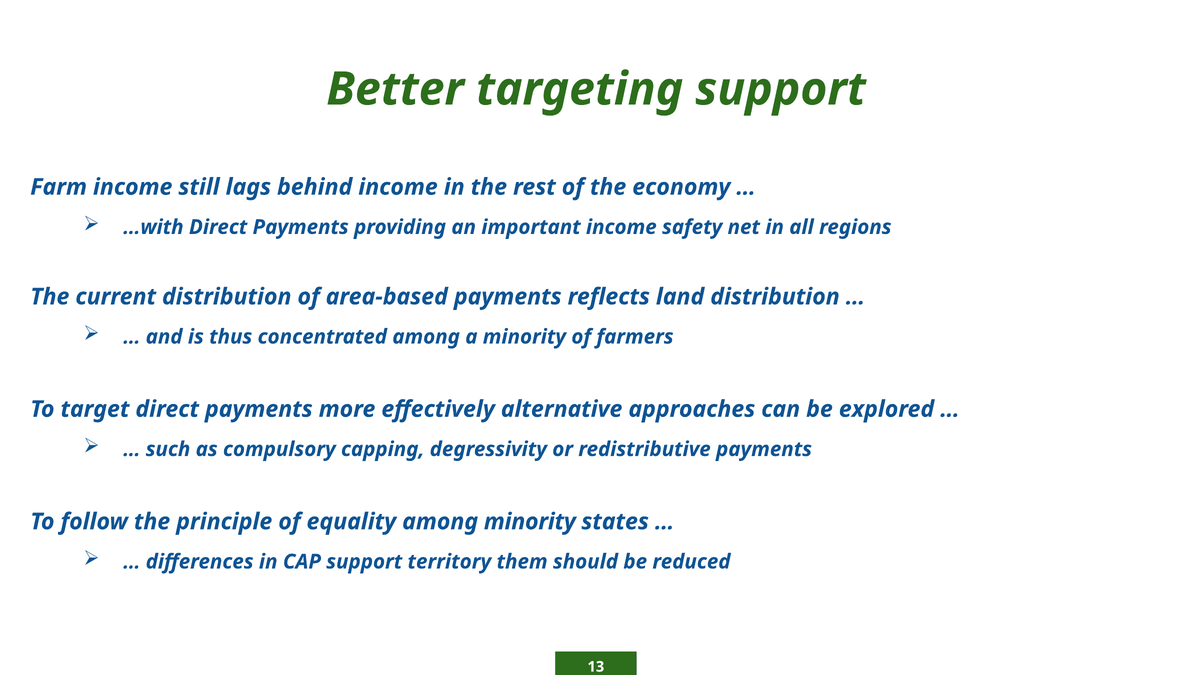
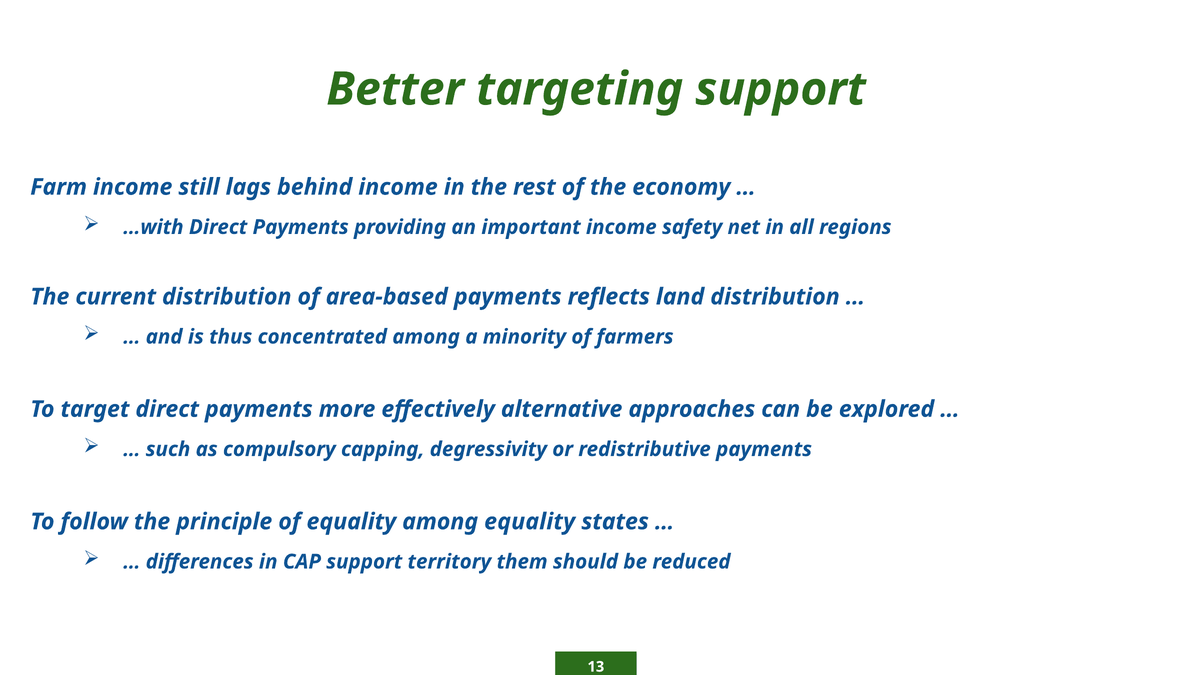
among minority: minority -> equality (530, 521)
